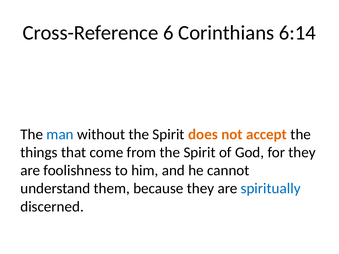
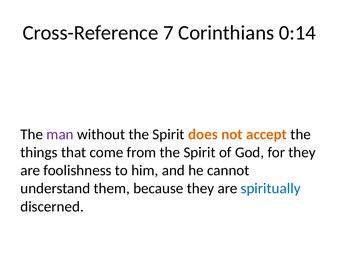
6: 6 -> 7 (168, 33)
6:14: 6:14 -> 0:14 (297, 33)
man colour: blue -> purple (60, 134)
